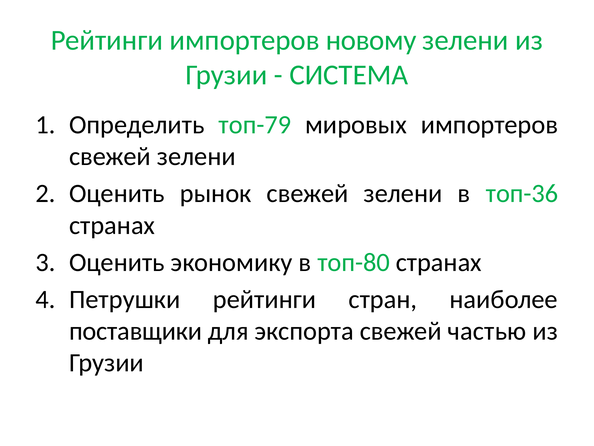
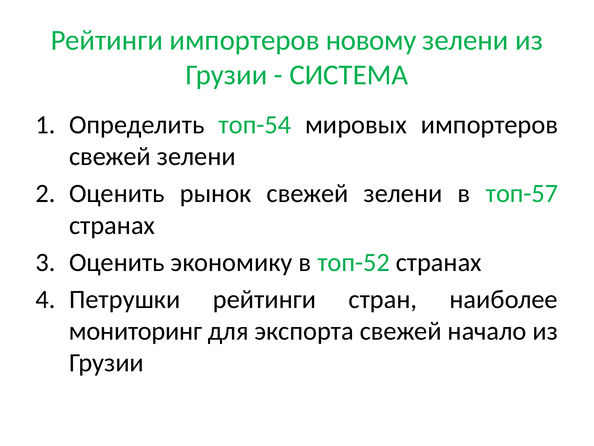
топ-79: топ-79 -> топ-54 (255, 125)
топ-36: топ-36 -> топ-57 (522, 193)
топ-80: топ-80 -> топ-52 (354, 262)
поставщики: поставщики -> мониторинг (136, 331)
частью: частью -> начало (487, 331)
